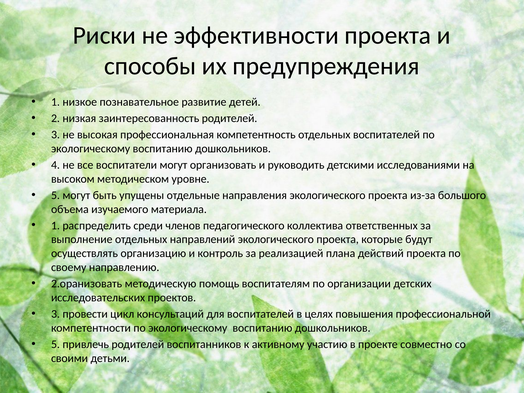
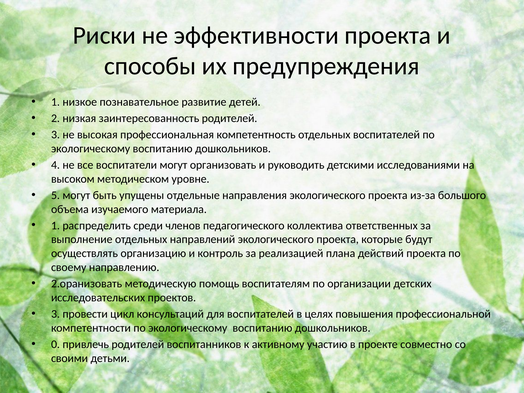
5: 5 -> 0 (56, 344)
